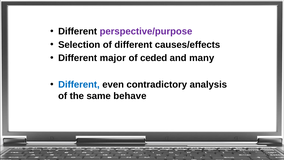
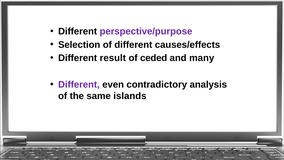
major: major -> result (113, 58)
Different colour: blue -> purple (79, 84)
behave: behave -> islands (130, 96)
